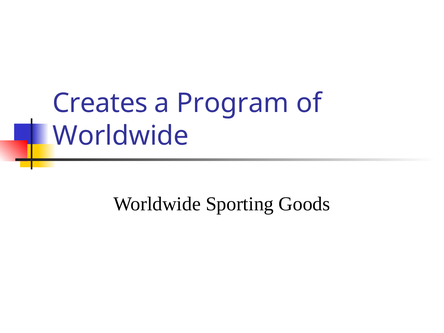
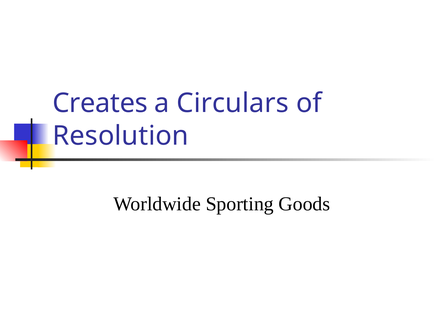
Program: Program -> Circulars (233, 103)
Worldwide: Worldwide -> Resolution (121, 136)
